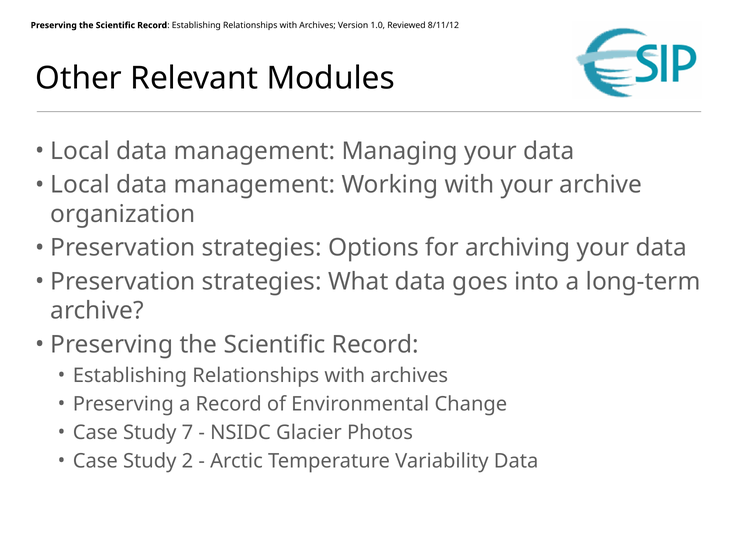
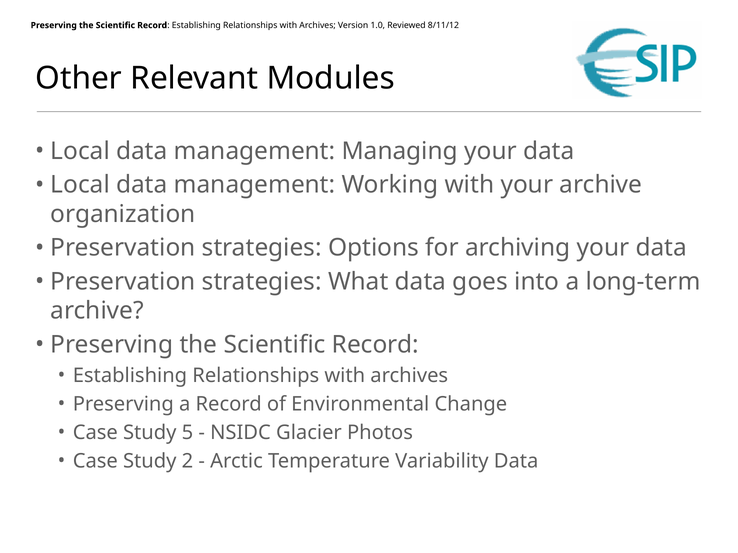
7: 7 -> 5 (187, 433)
